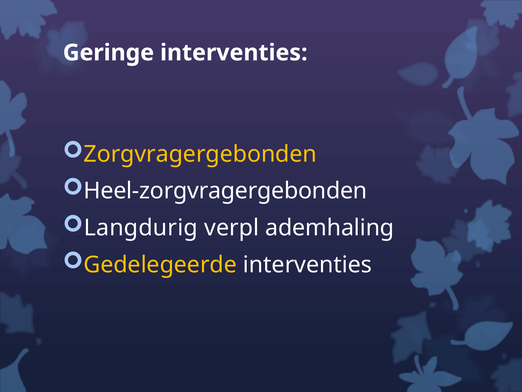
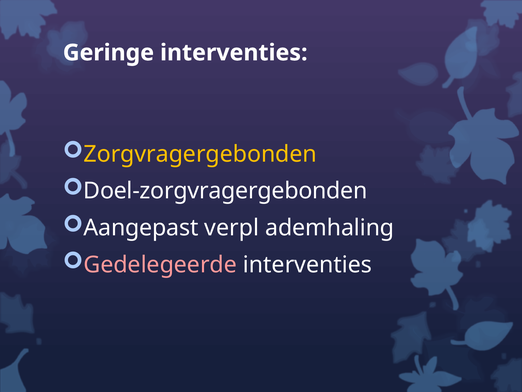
Heel-zorgvragergebonden: Heel-zorgvragergebonden -> Doel-zorgvragergebonden (225, 191)
Langdurig: Langdurig -> Aangepast (141, 228)
Gedelegeerde colour: yellow -> pink (160, 264)
